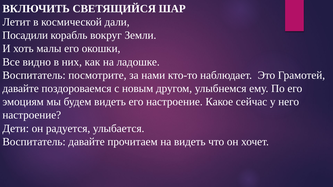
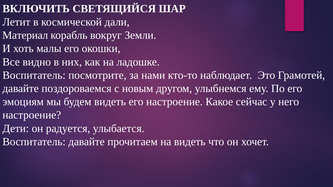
Посадили: Посадили -> Материал (25, 35)
